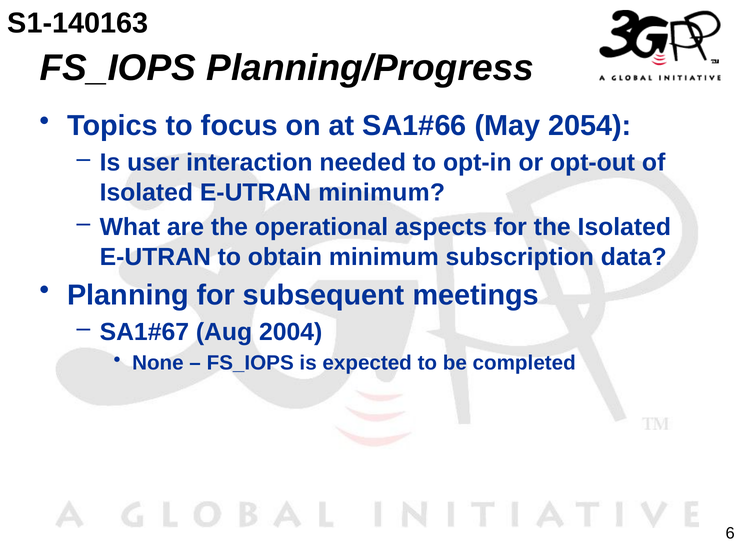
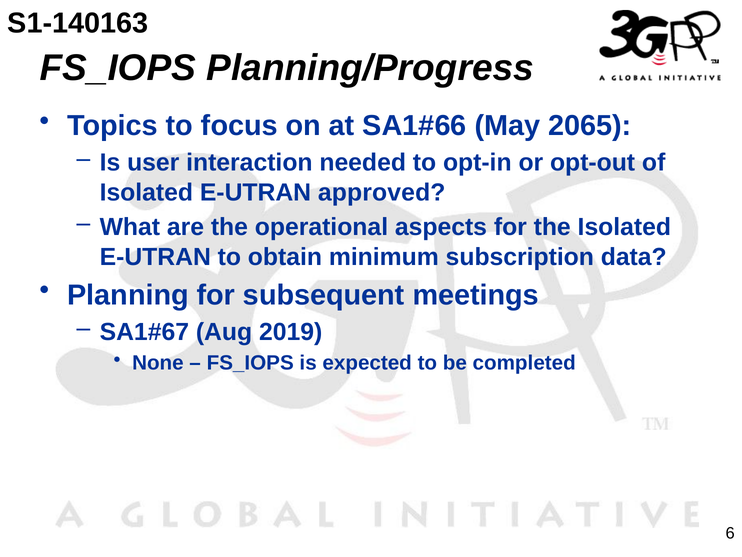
2054: 2054 -> 2065 (590, 126)
E-UTRAN minimum: minimum -> approved (382, 192)
2004: 2004 -> 2019 (291, 332)
